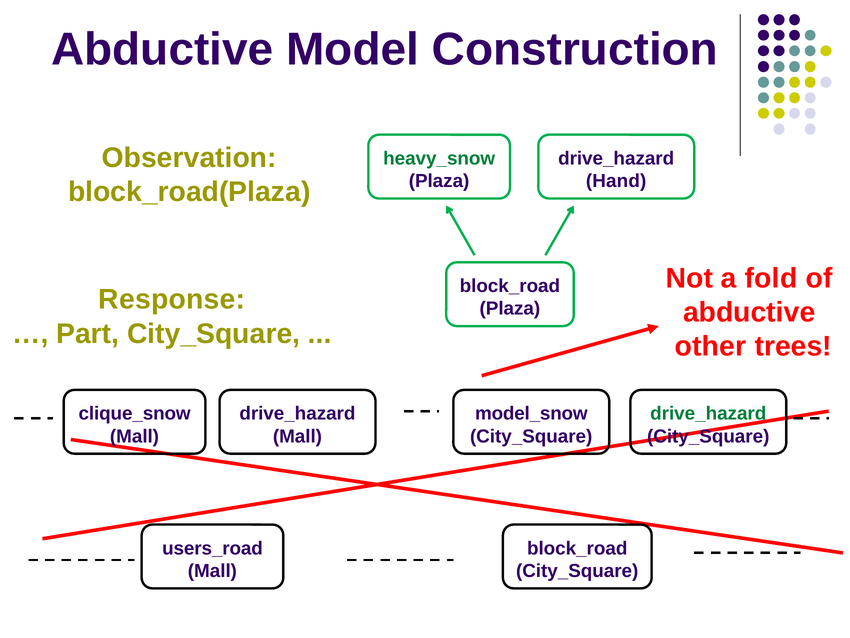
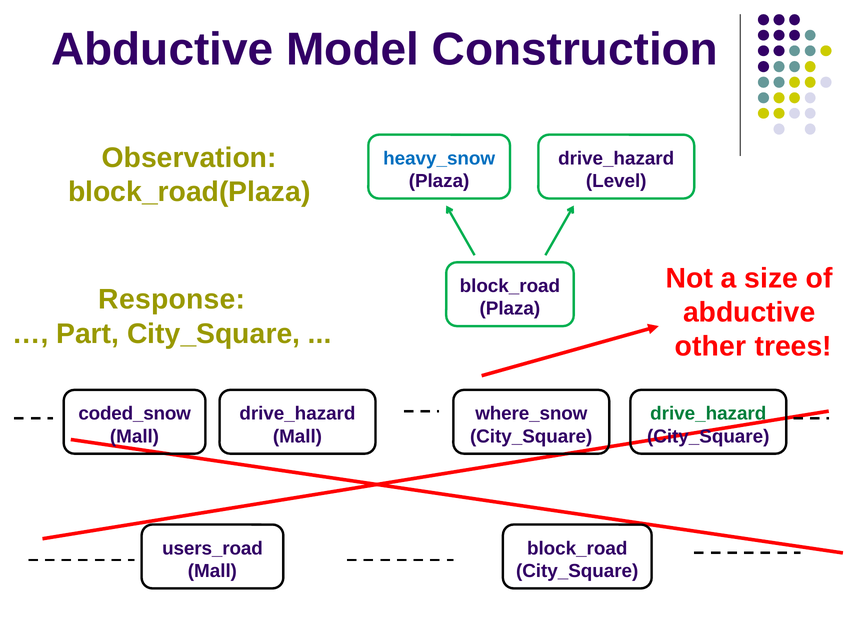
heavy_snow colour: green -> blue (439, 158)
Hand: Hand -> Level (616, 181)
fold: fold -> size (771, 278)
clique_snow: clique_snow -> coded_snow (135, 413)
model_snow: model_snow -> where_snow (531, 413)
